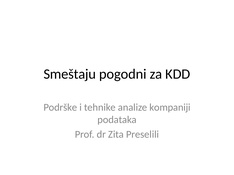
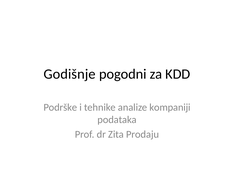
Smeštaju: Smeštaju -> Godišnje (70, 74)
Preselili: Preselili -> Prodaju (143, 135)
